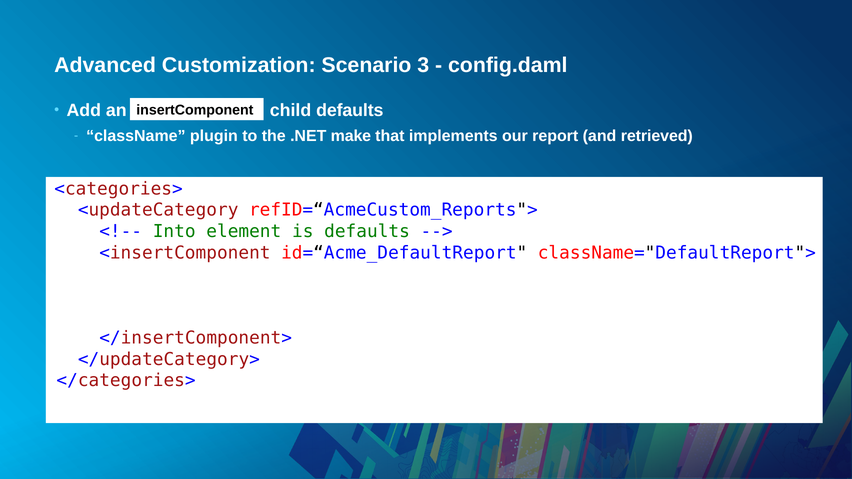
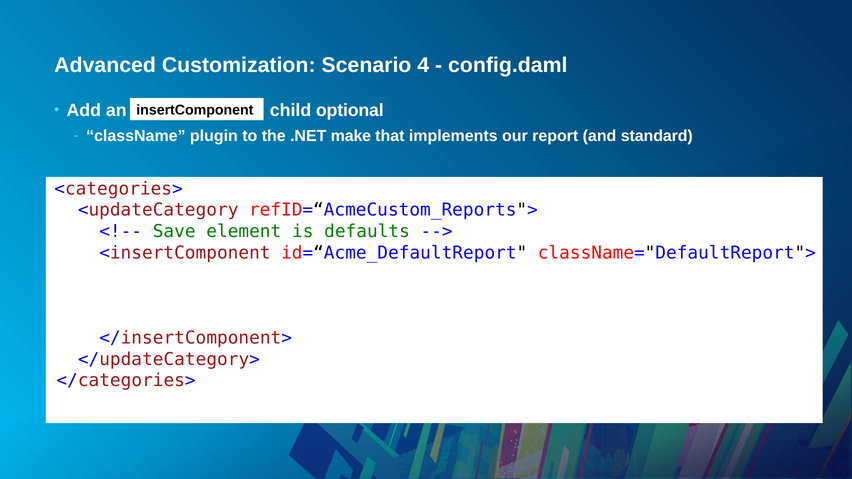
3: 3 -> 4 (423, 65)
child defaults: defaults -> optional (350, 111)
retrieved: retrieved -> standard (657, 136)
Into: Into -> Save (174, 231)
